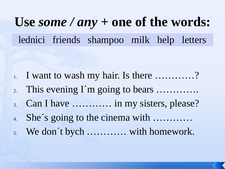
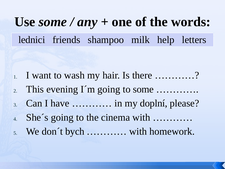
to bears: bears -> some (143, 89)
sisters: sisters -> doplní (154, 103)
